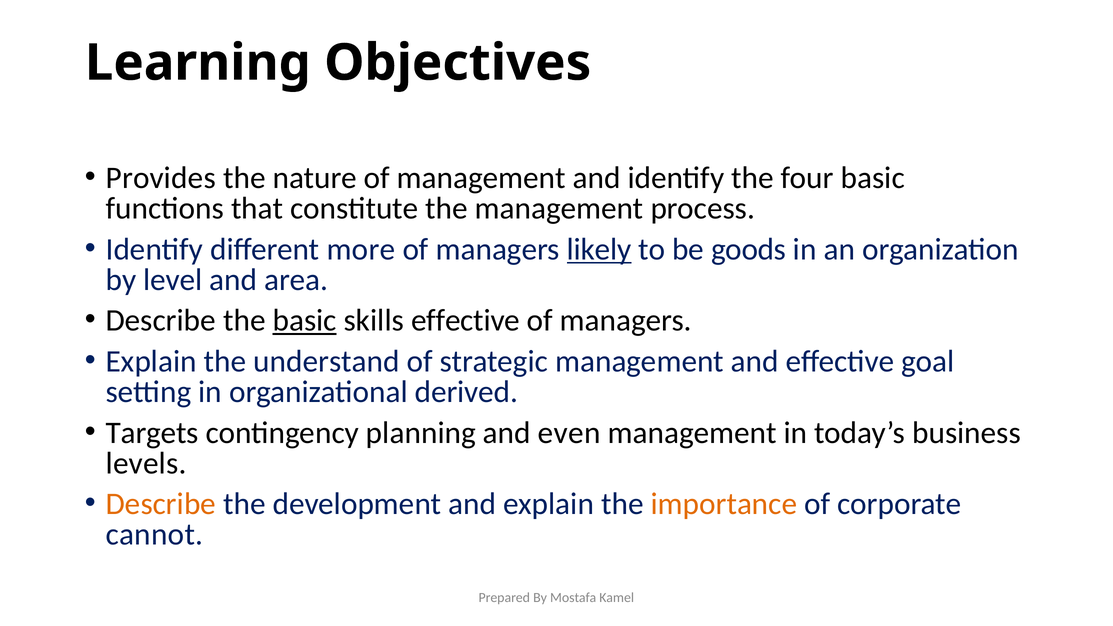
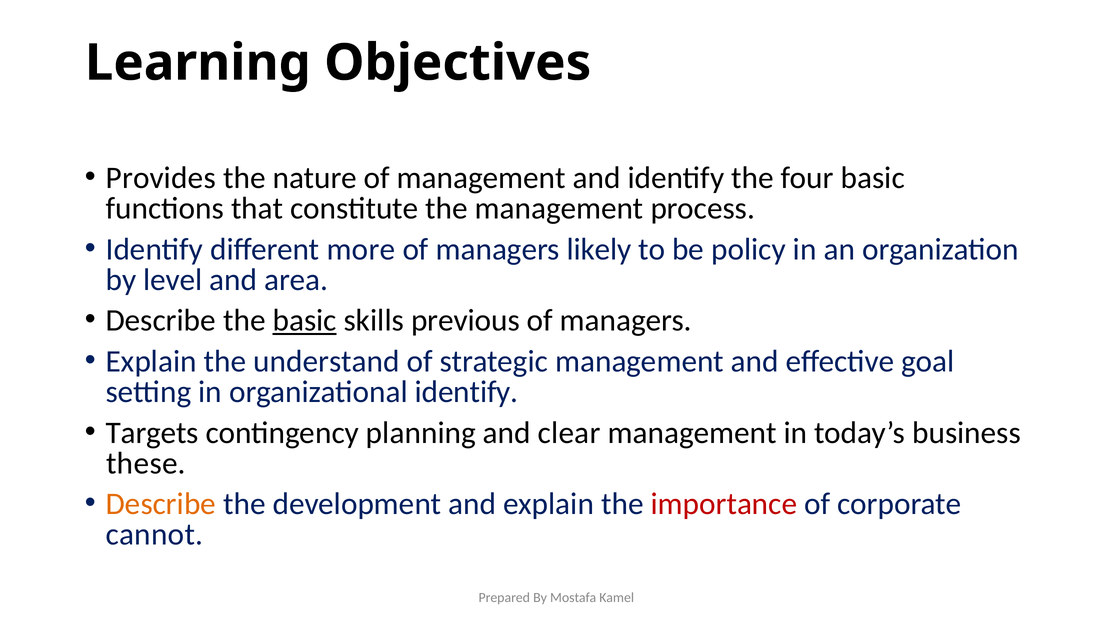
likely underline: present -> none (599, 249)
goods: goods -> policy (748, 249)
skills effective: effective -> previous (465, 321)
organizational derived: derived -> identify (467, 392)
even: even -> clear (569, 433)
levels: levels -> these (146, 463)
importance colour: orange -> red (724, 504)
